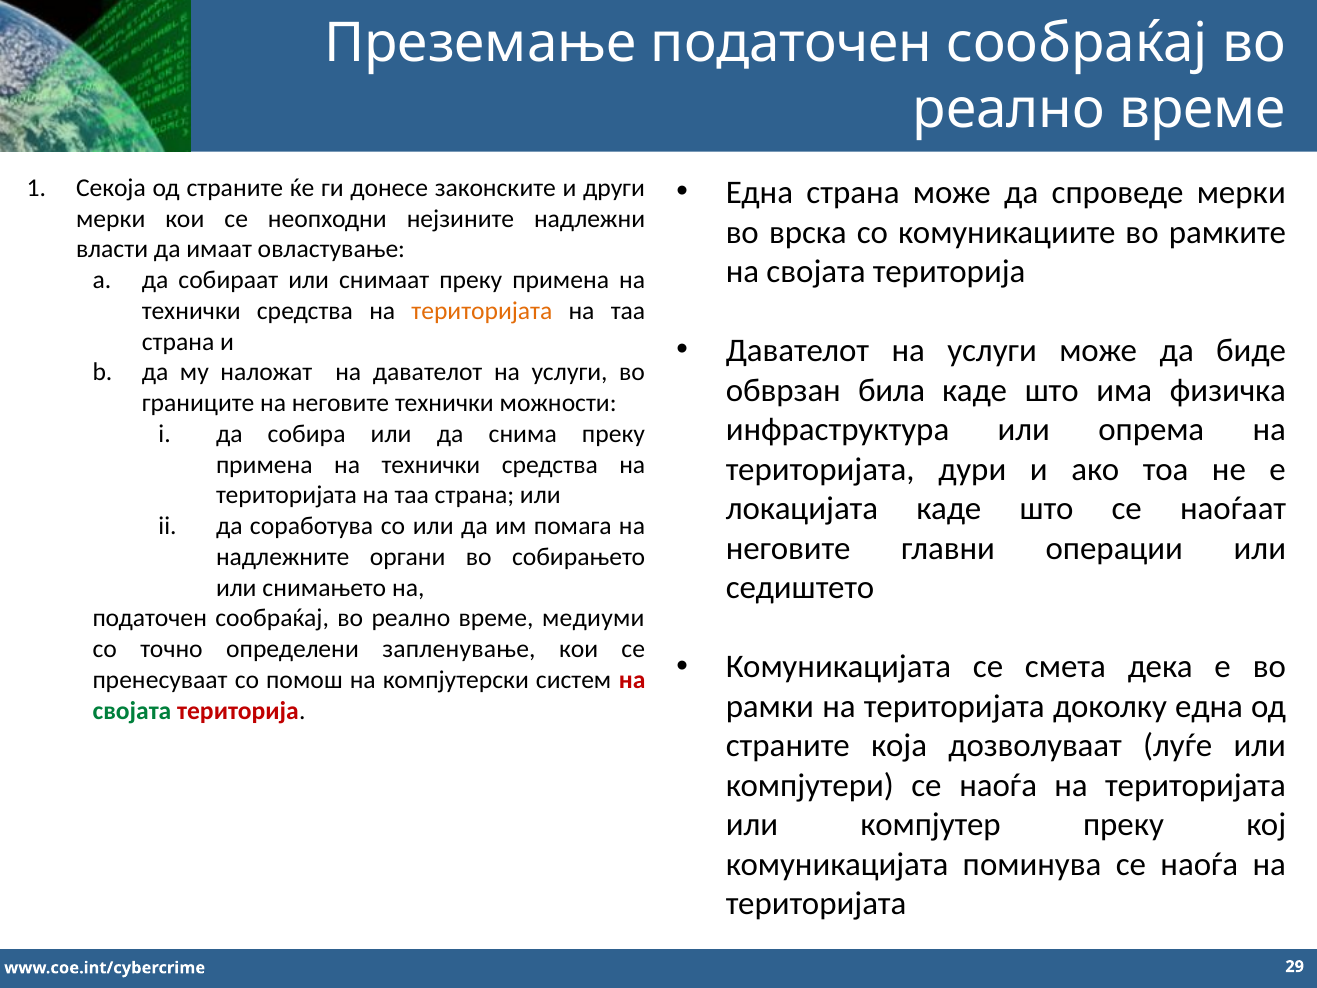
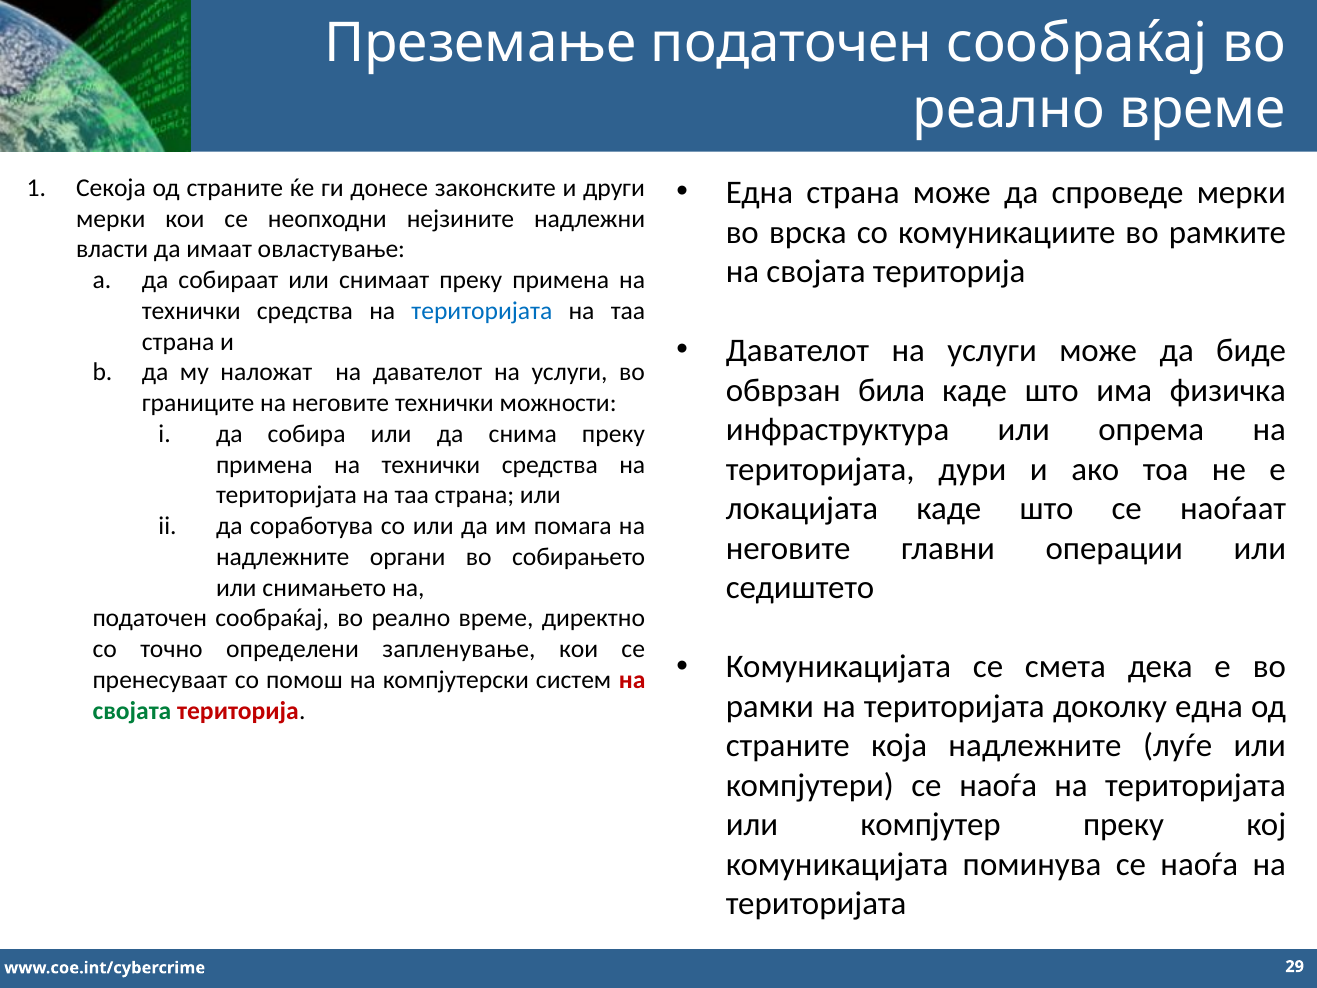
територијата colour: orange -> blue (482, 311)
медиуми: медиуми -> директно (593, 618)
која дозволуваат: дозволуваат -> надлежните (1035, 746)
